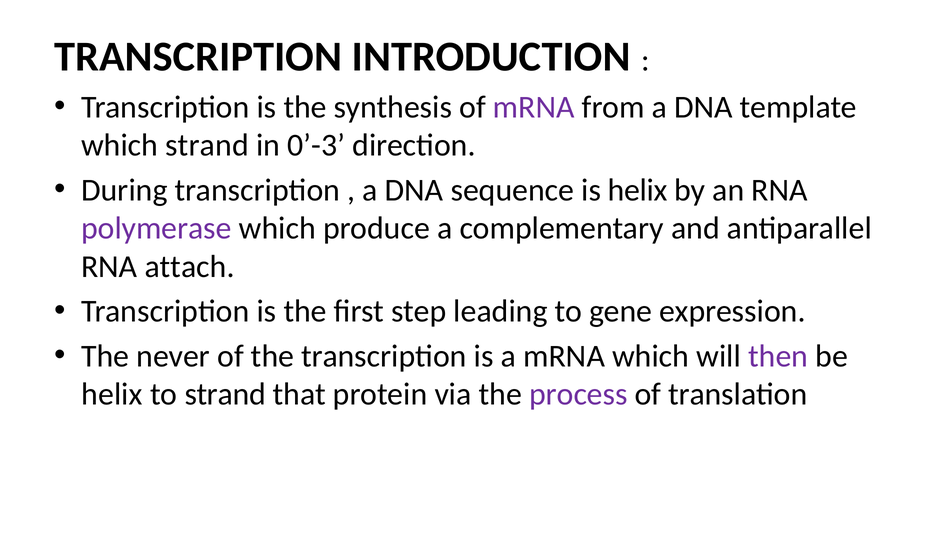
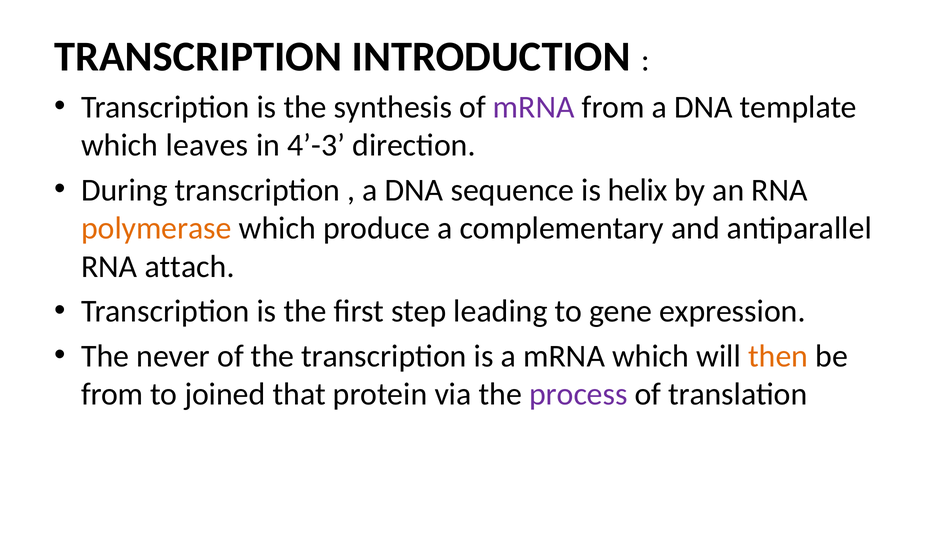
which strand: strand -> leaves (207, 145)
0’-3: 0’-3 -> 4’-3 (316, 145)
polymerase colour: purple -> orange (156, 228)
then colour: purple -> orange (778, 356)
helix: helix -> from (112, 394)
to strand: strand -> joined (225, 394)
